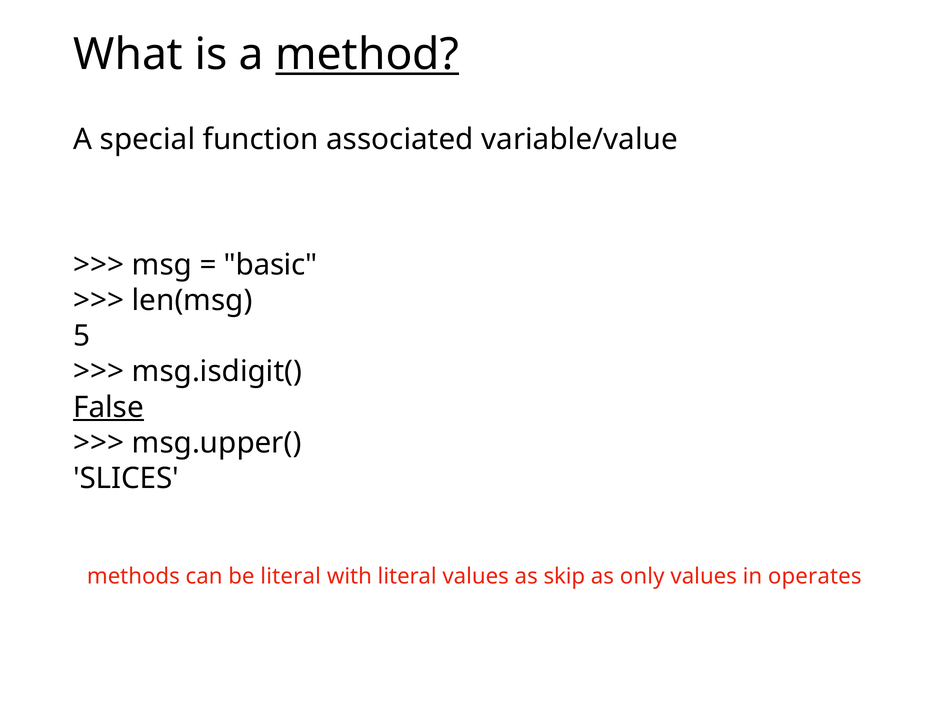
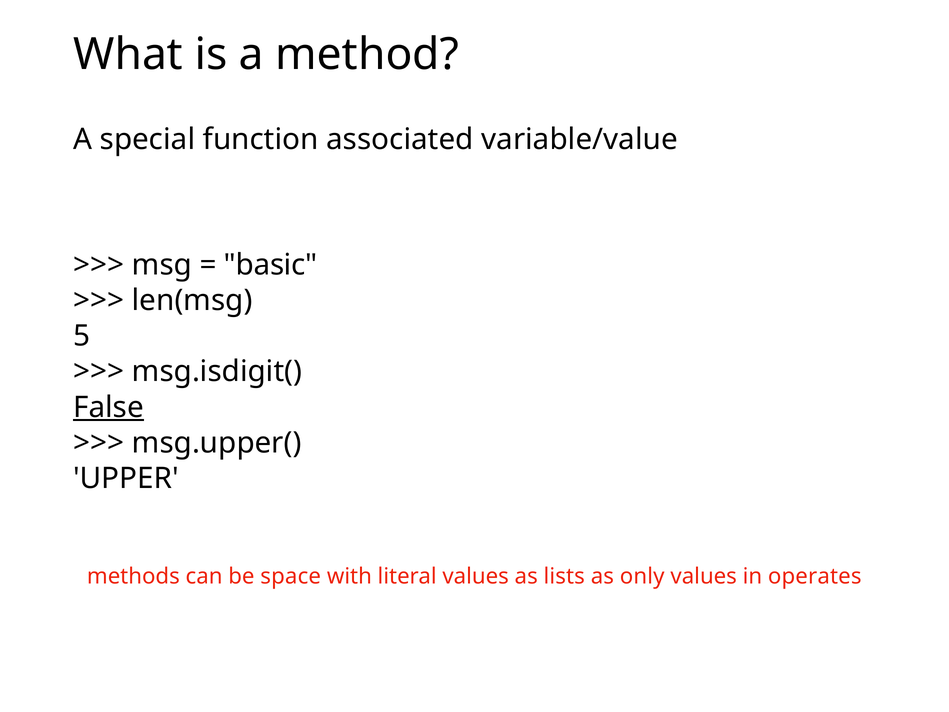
method underline: present -> none (367, 55)
SLICES: SLICES -> UPPER (126, 478)
be literal: literal -> space (291, 576)
skip: skip -> lists (564, 576)
